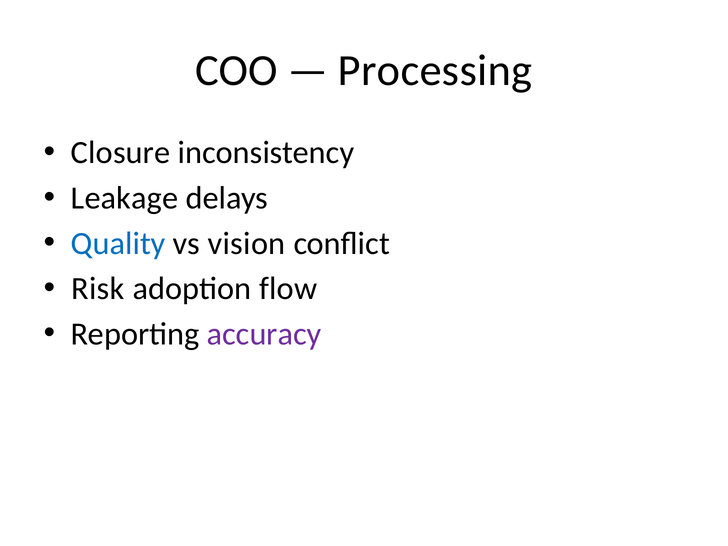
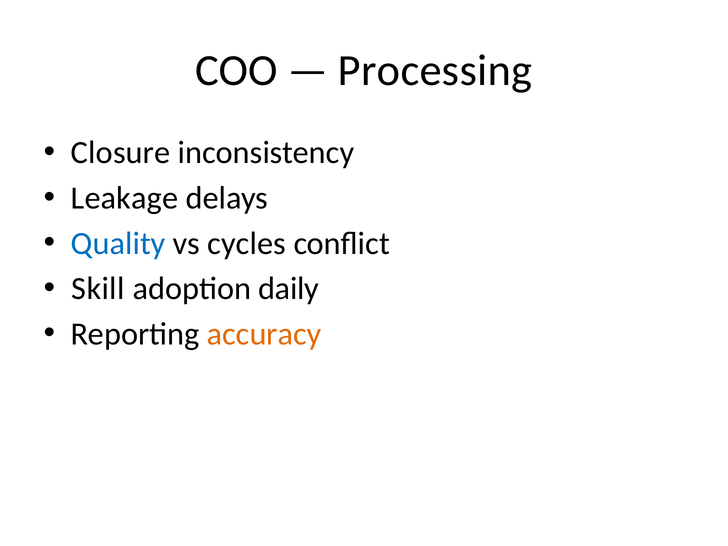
vision: vision -> cycles (247, 243)
Risk: Risk -> Skill (98, 289)
flow: flow -> daily (289, 289)
accuracy colour: purple -> orange (264, 334)
